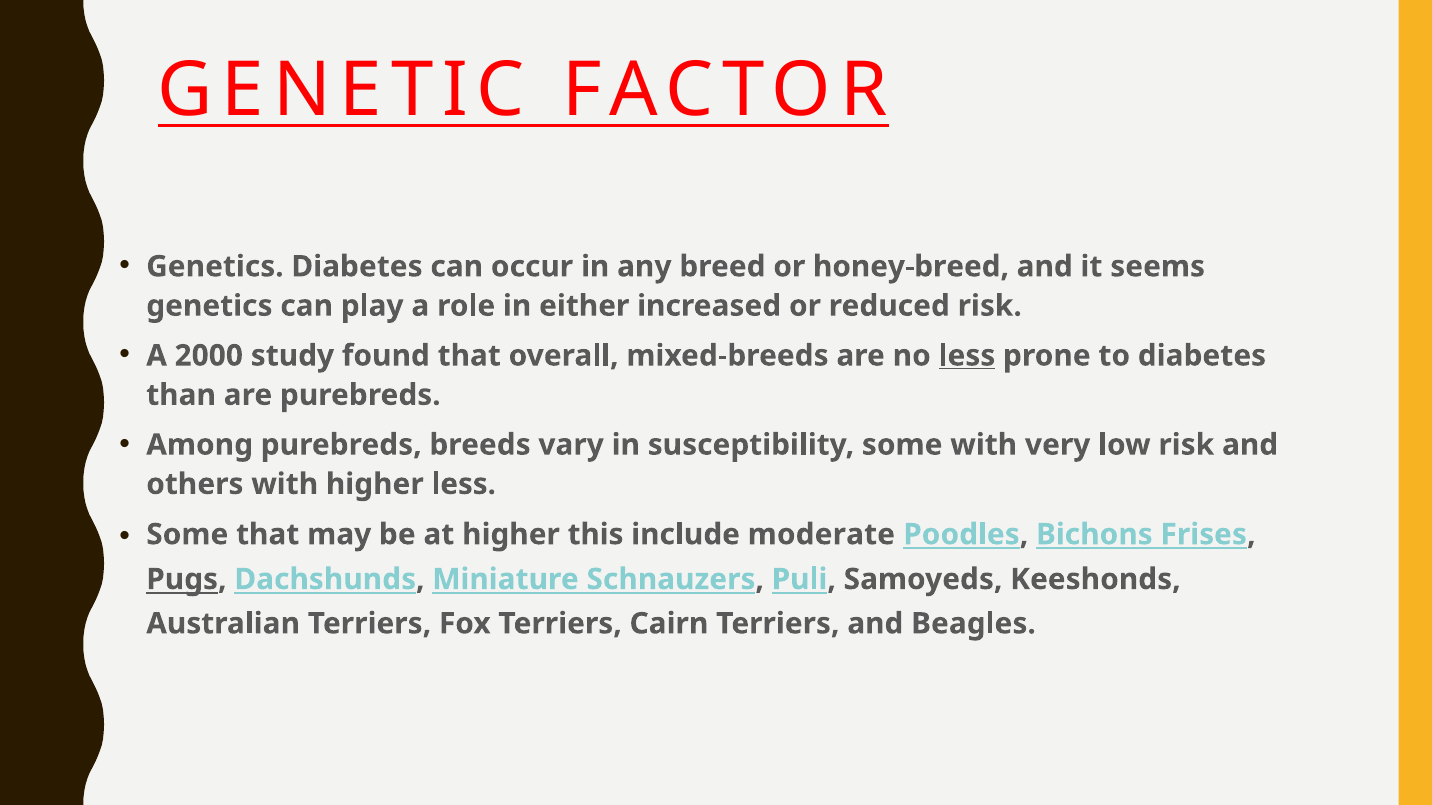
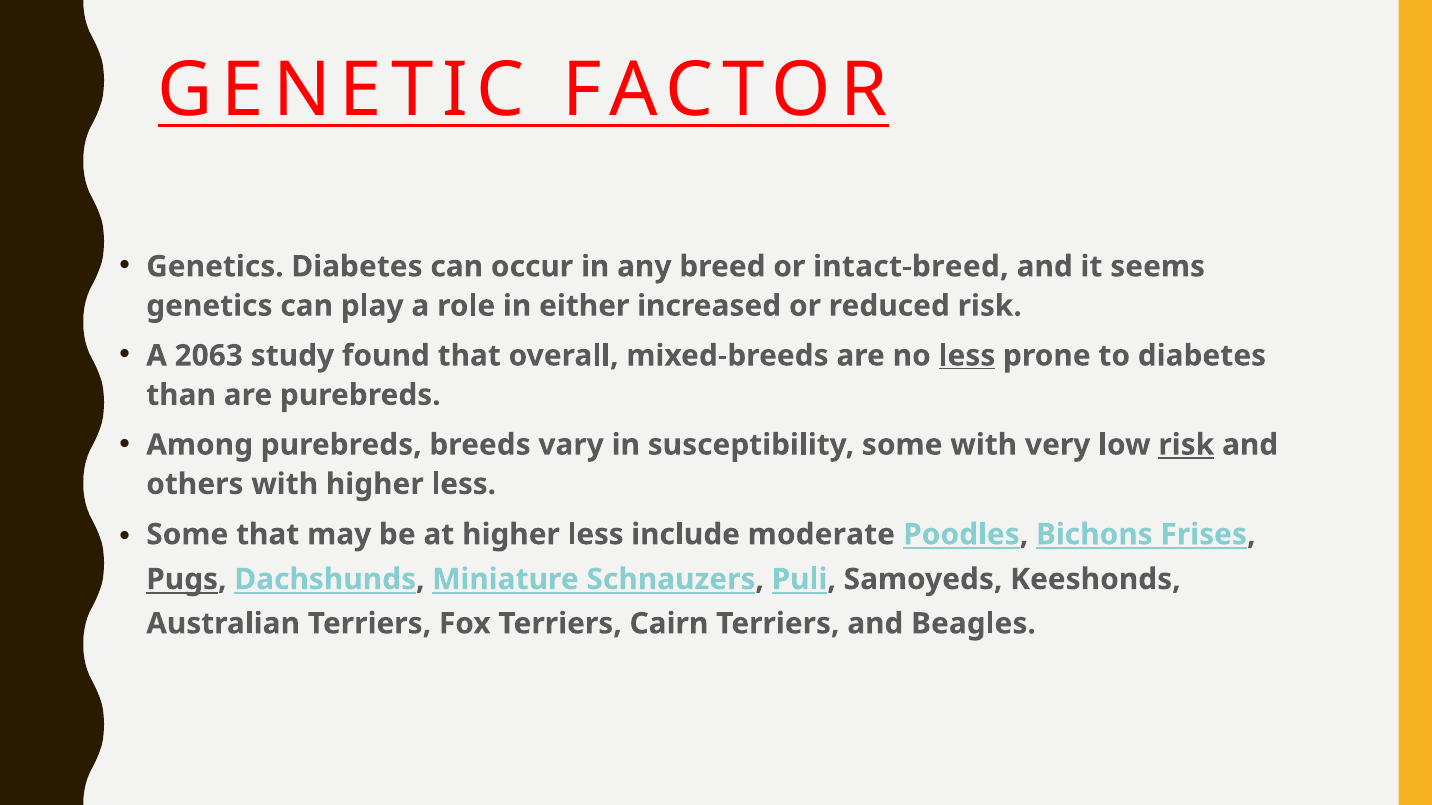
honey-breed: honey-breed -> intact-breed (911, 267)
2000: 2000 -> 2063 (209, 356)
risk underline: none -> present (1186, 445)
at higher this: this -> less (596, 535)
